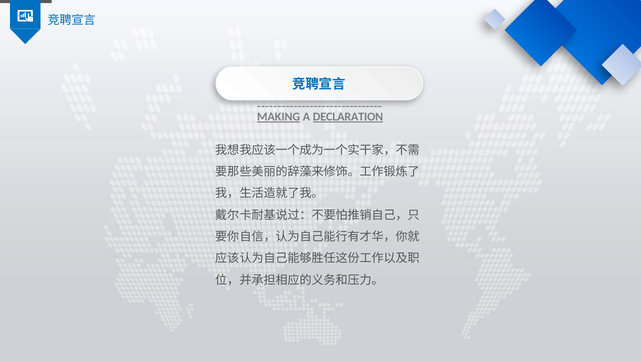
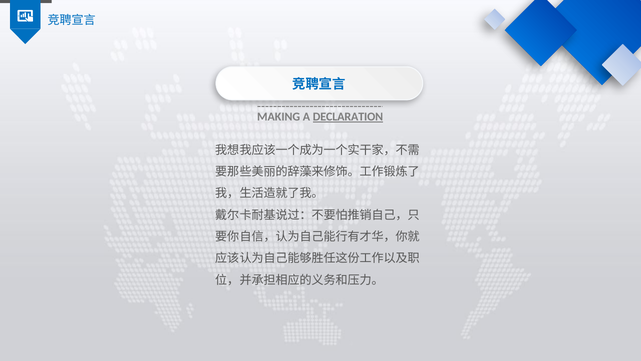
MAKING underline: present -> none (279, 117)
